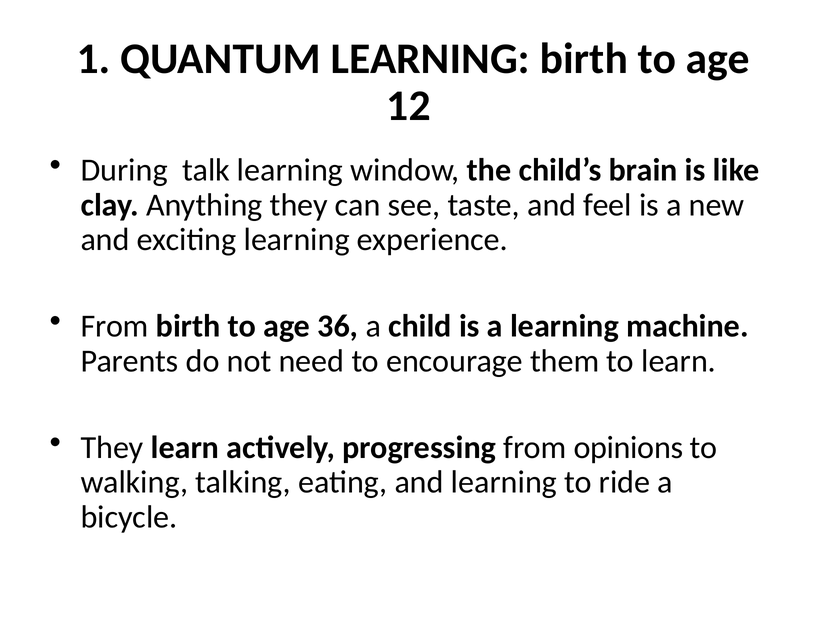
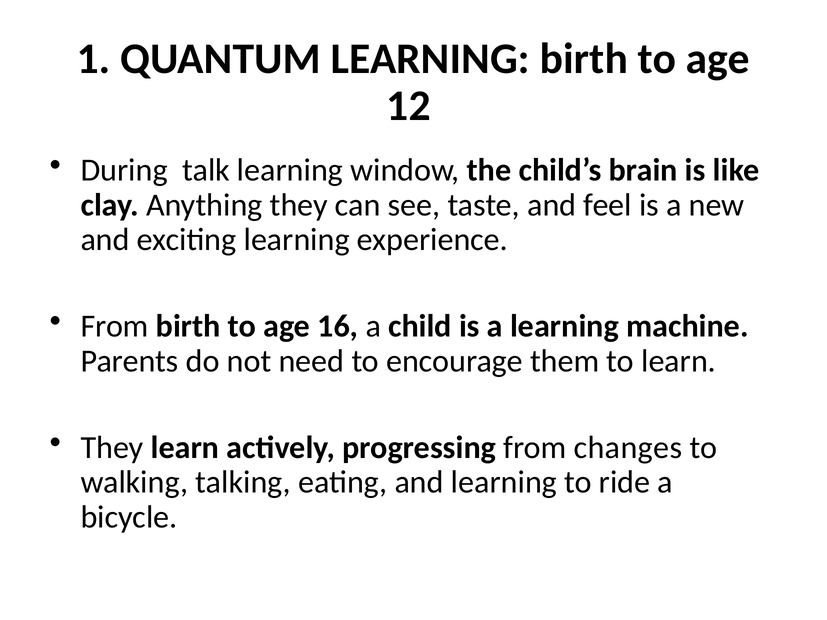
36: 36 -> 16 (338, 326)
opinions: opinions -> changes (628, 448)
